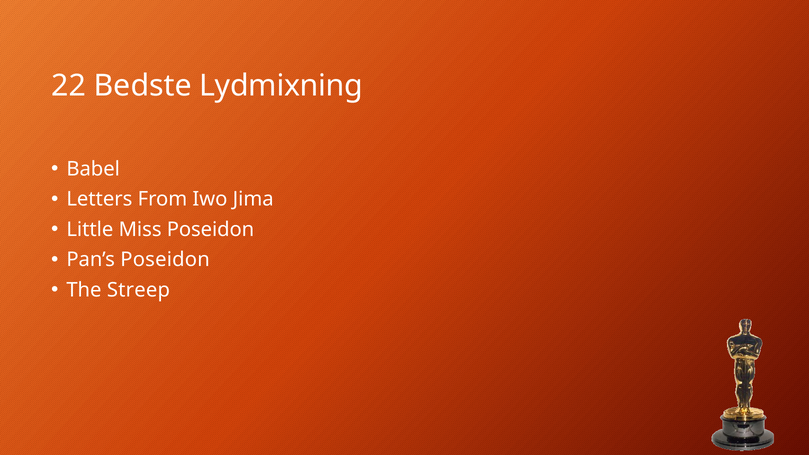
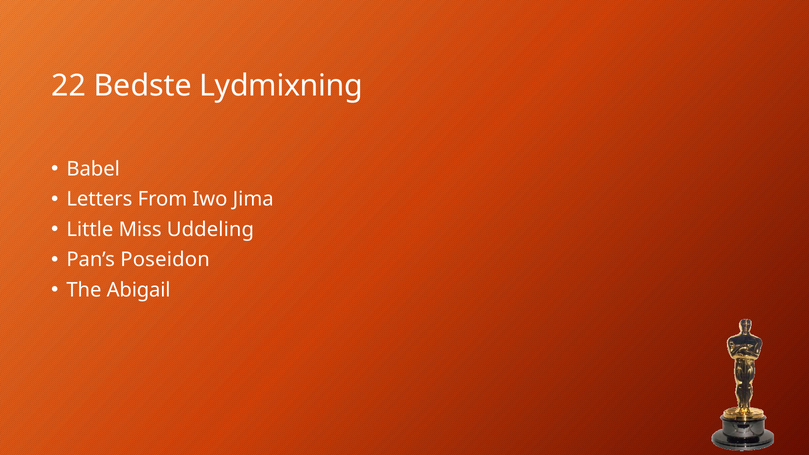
Miss Poseidon: Poseidon -> Uddeling (210, 229)
Streep: Streep -> Abigail (139, 290)
